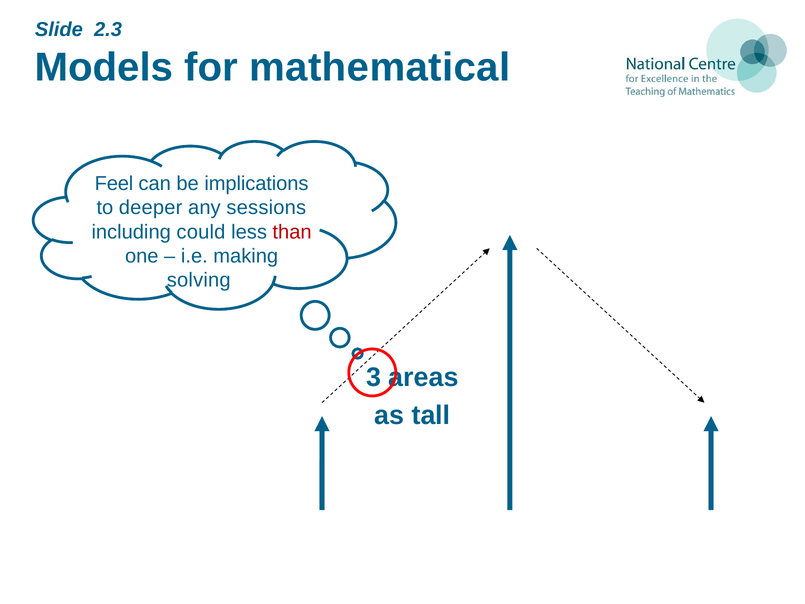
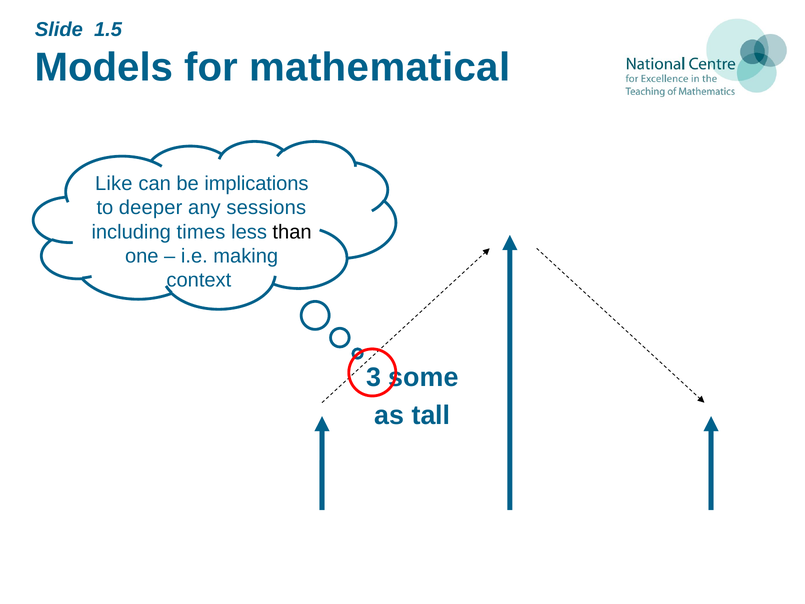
2.3: 2.3 -> 1.5 (108, 30)
Feel: Feel -> Like (114, 184)
could: could -> times (201, 232)
than colour: red -> black (292, 232)
solving: solving -> context (199, 280)
areas: areas -> some (424, 377)
